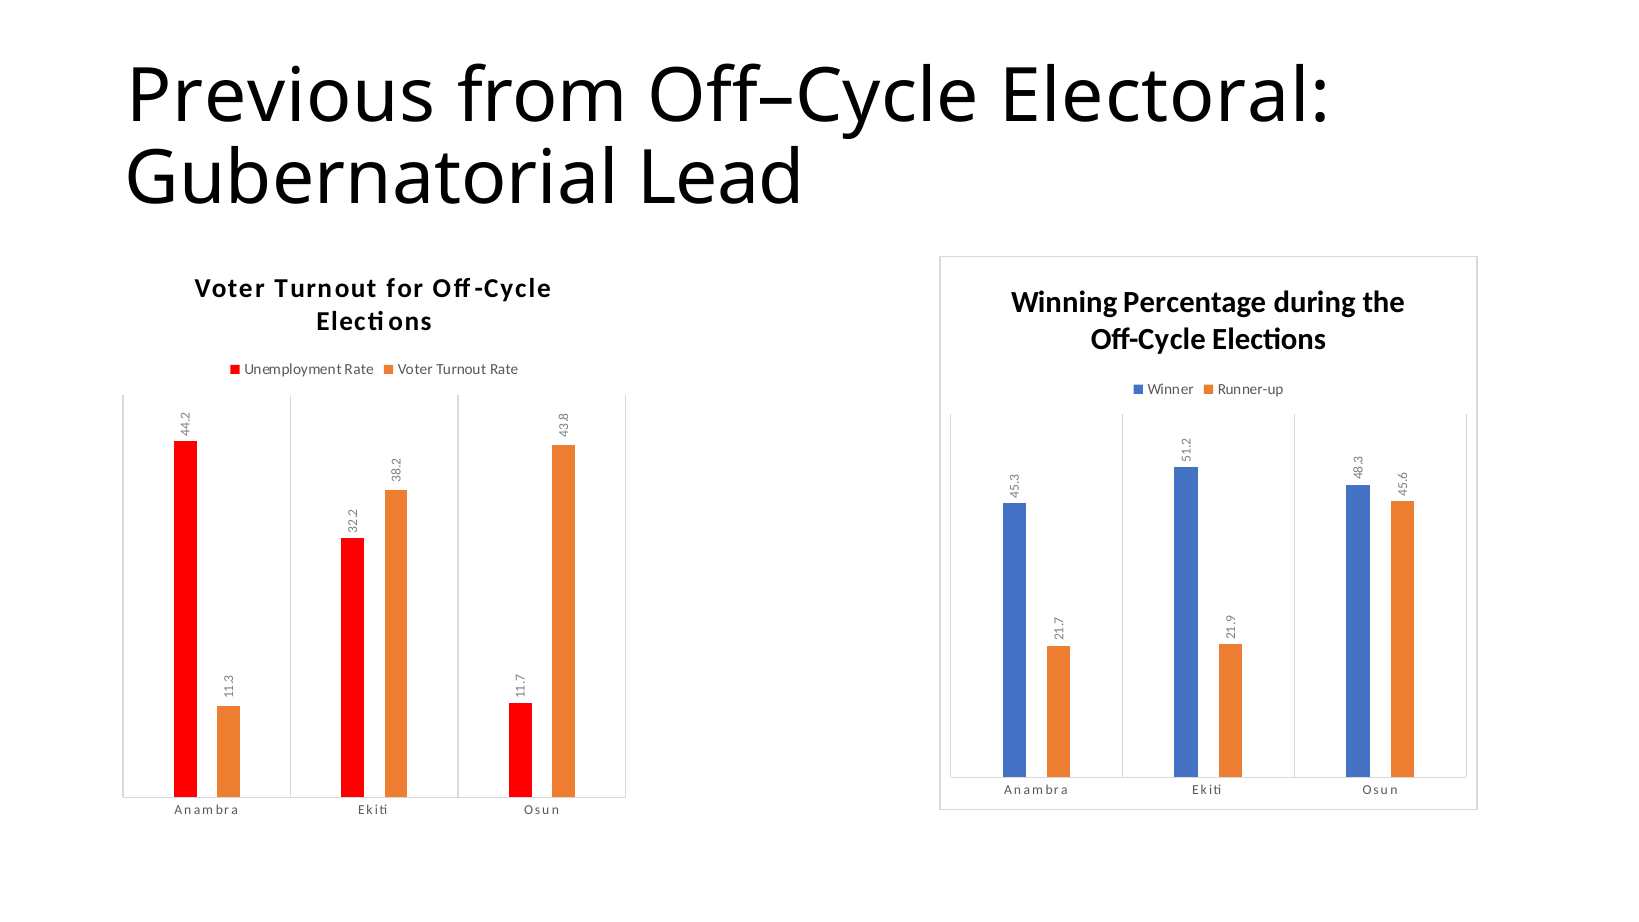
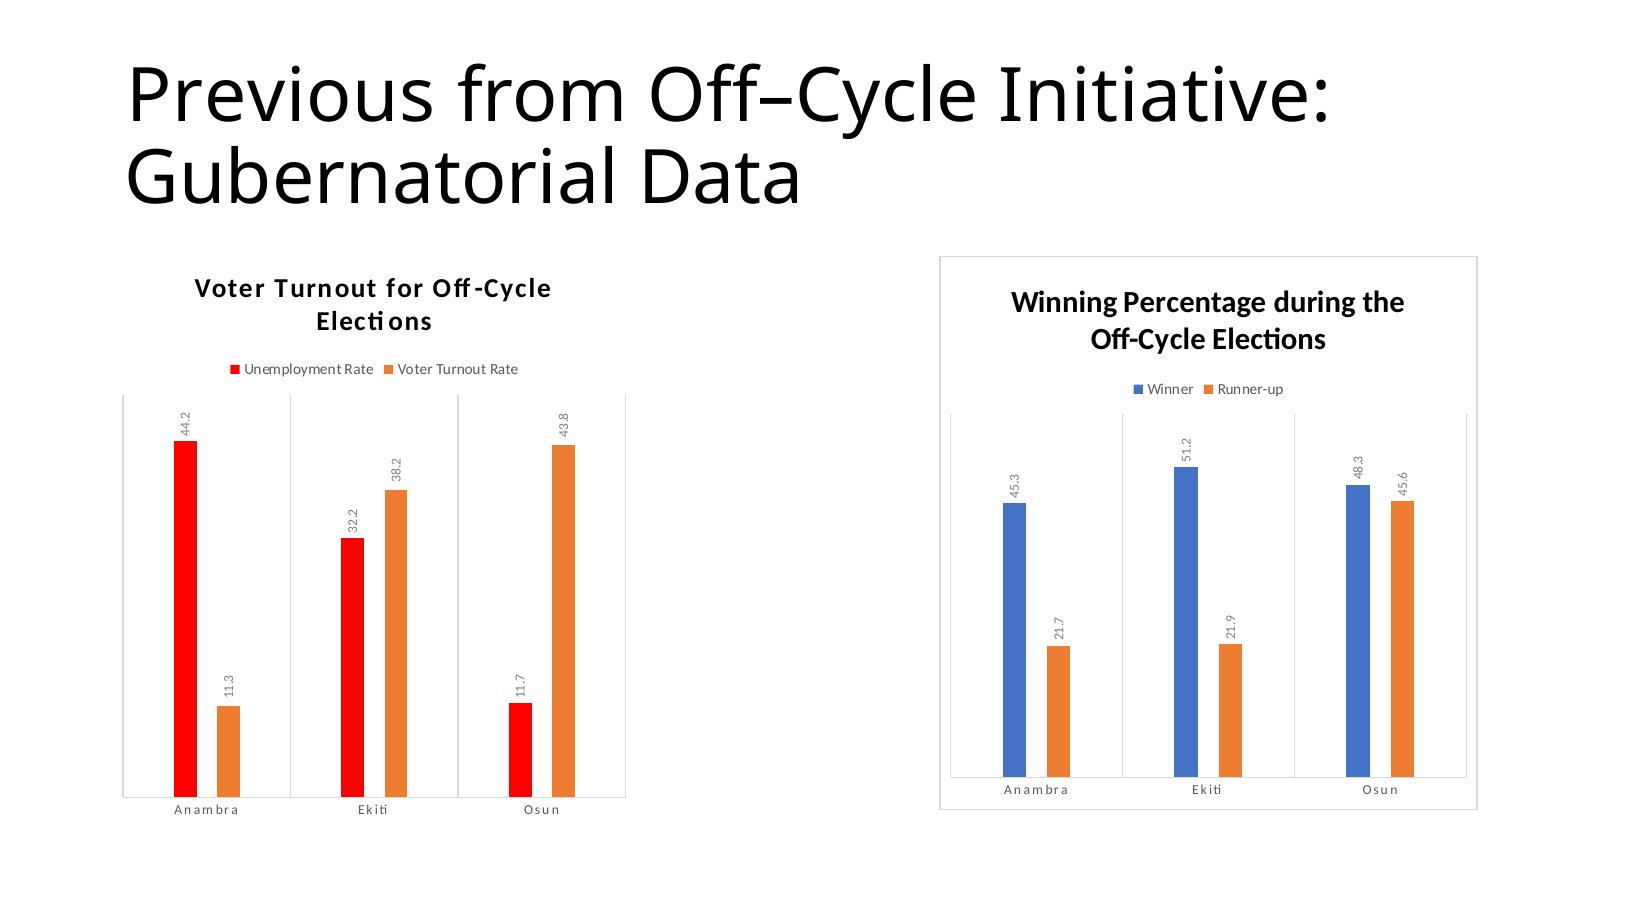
Electoral: Electoral -> Initiative (1165, 97)
Lead: Lead -> Data (721, 178)
